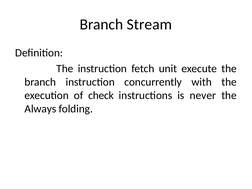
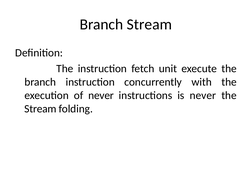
of check: check -> never (101, 95)
Always: Always -> Stream (40, 109)
